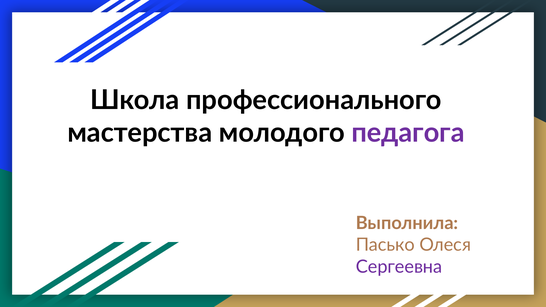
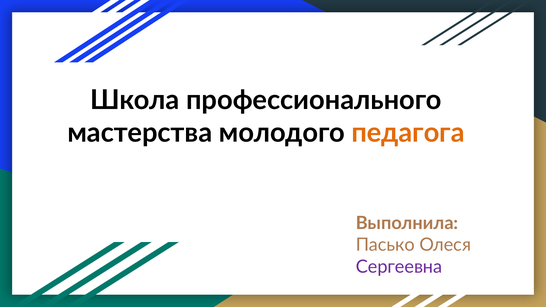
педагога colour: purple -> orange (408, 133)
